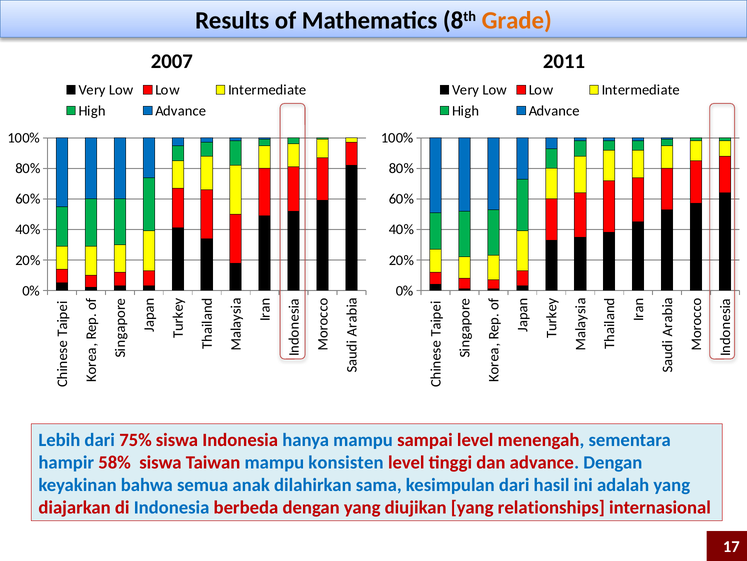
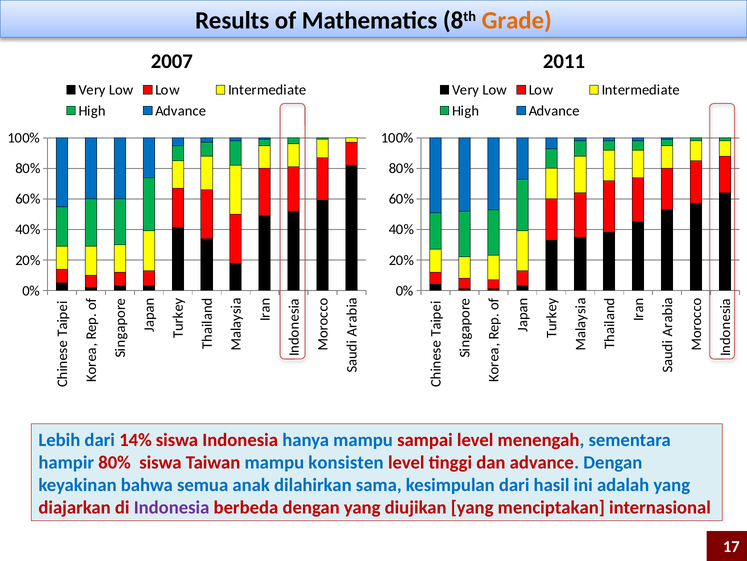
75%: 75% -> 14% (136, 439)
hampir 58%: 58% -> 80% (115, 462)
Indonesia colour: blue -> purple (172, 507)
relationships: relationships -> menciptakan (551, 507)
